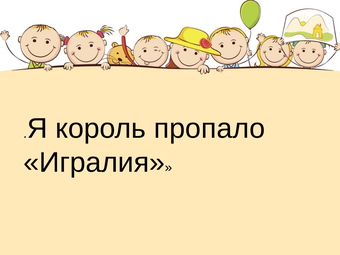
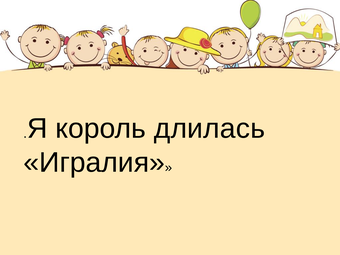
пропало: пропало -> длилась (209, 129)
